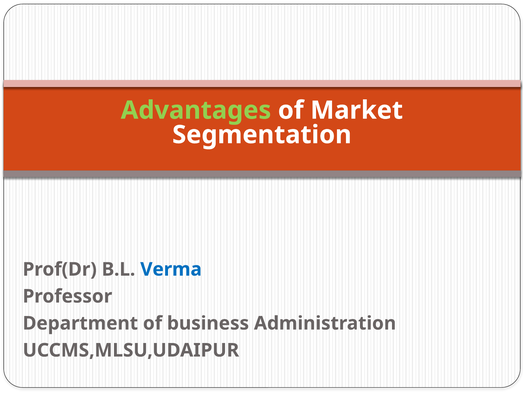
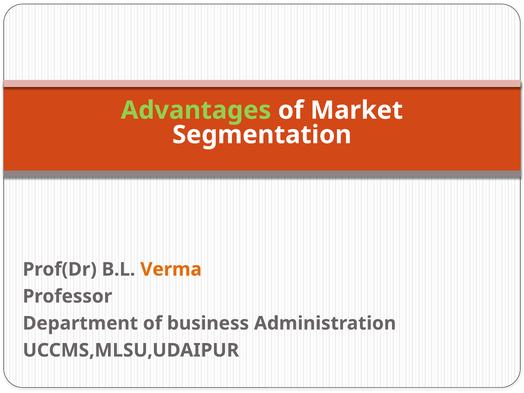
Verma colour: blue -> orange (171, 269)
